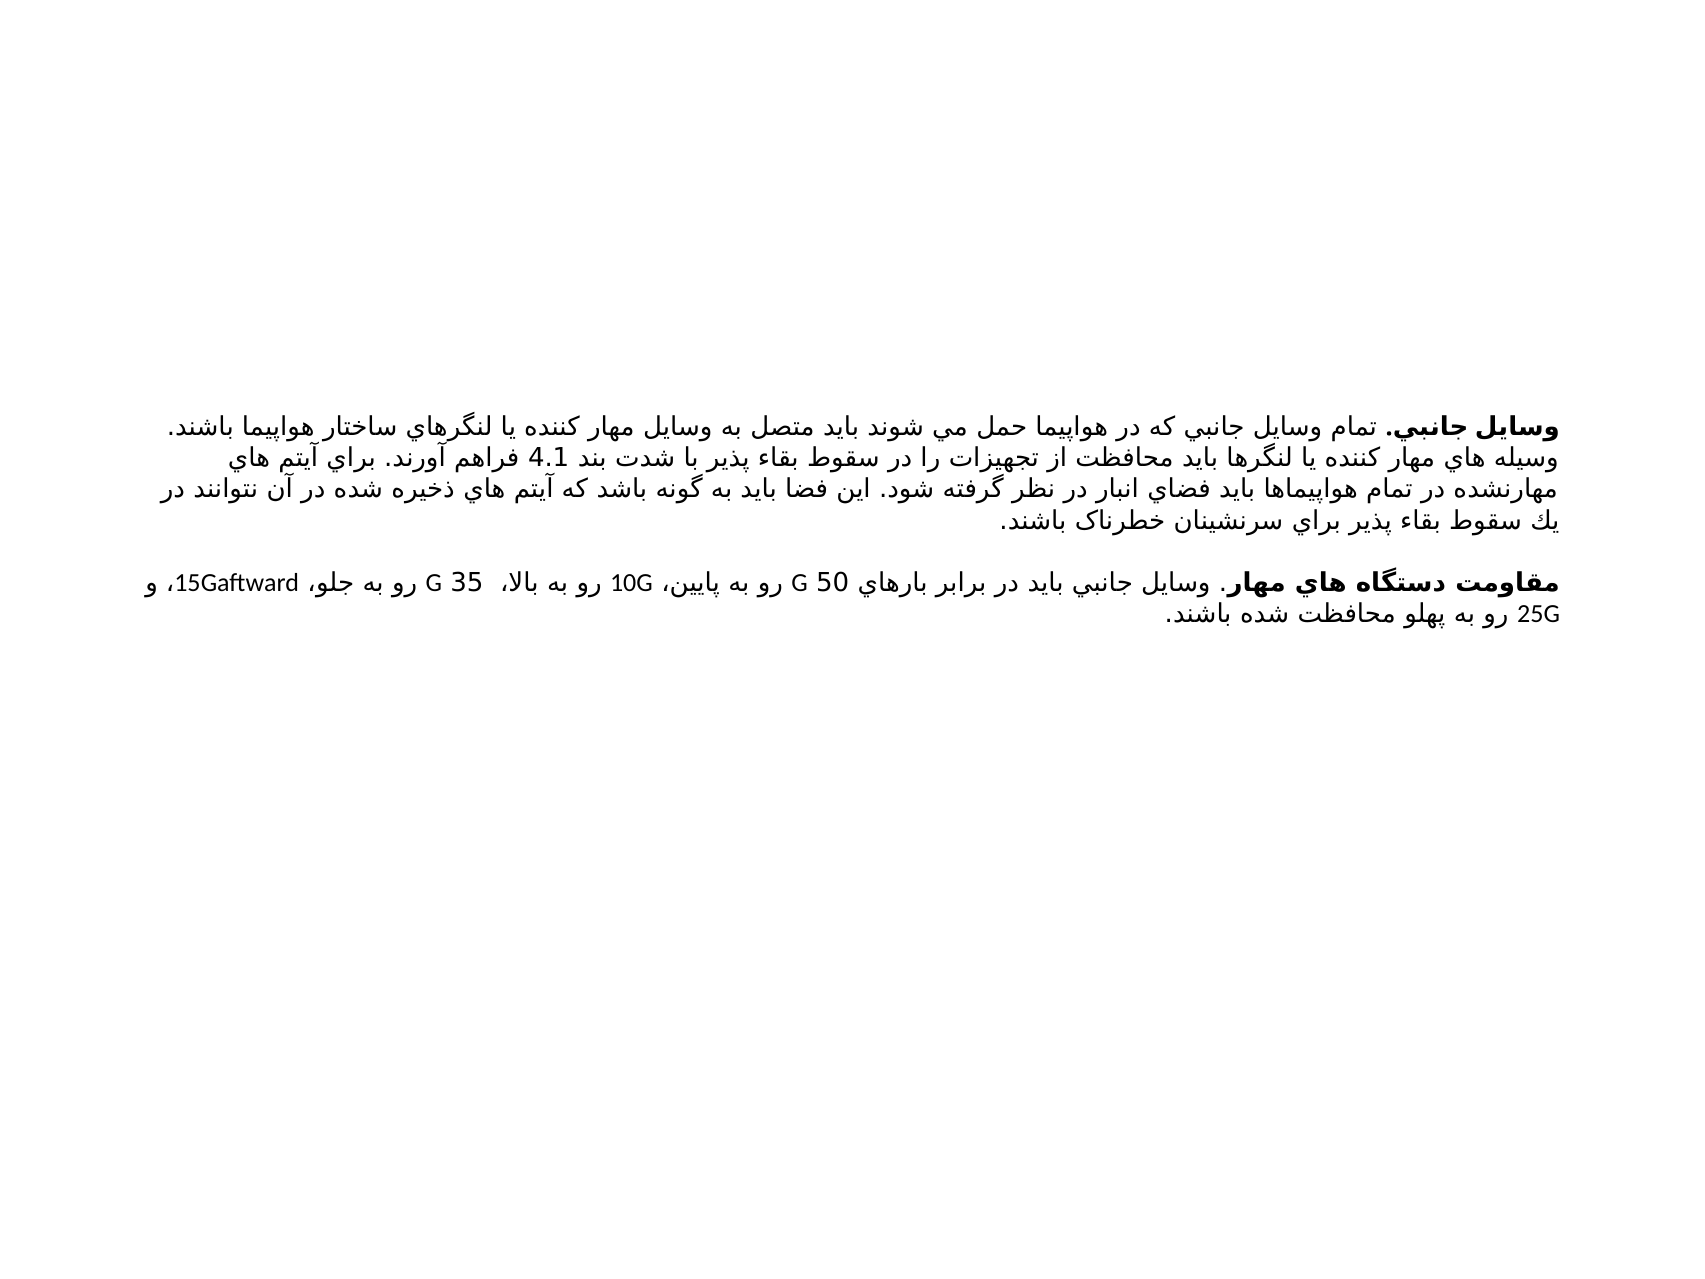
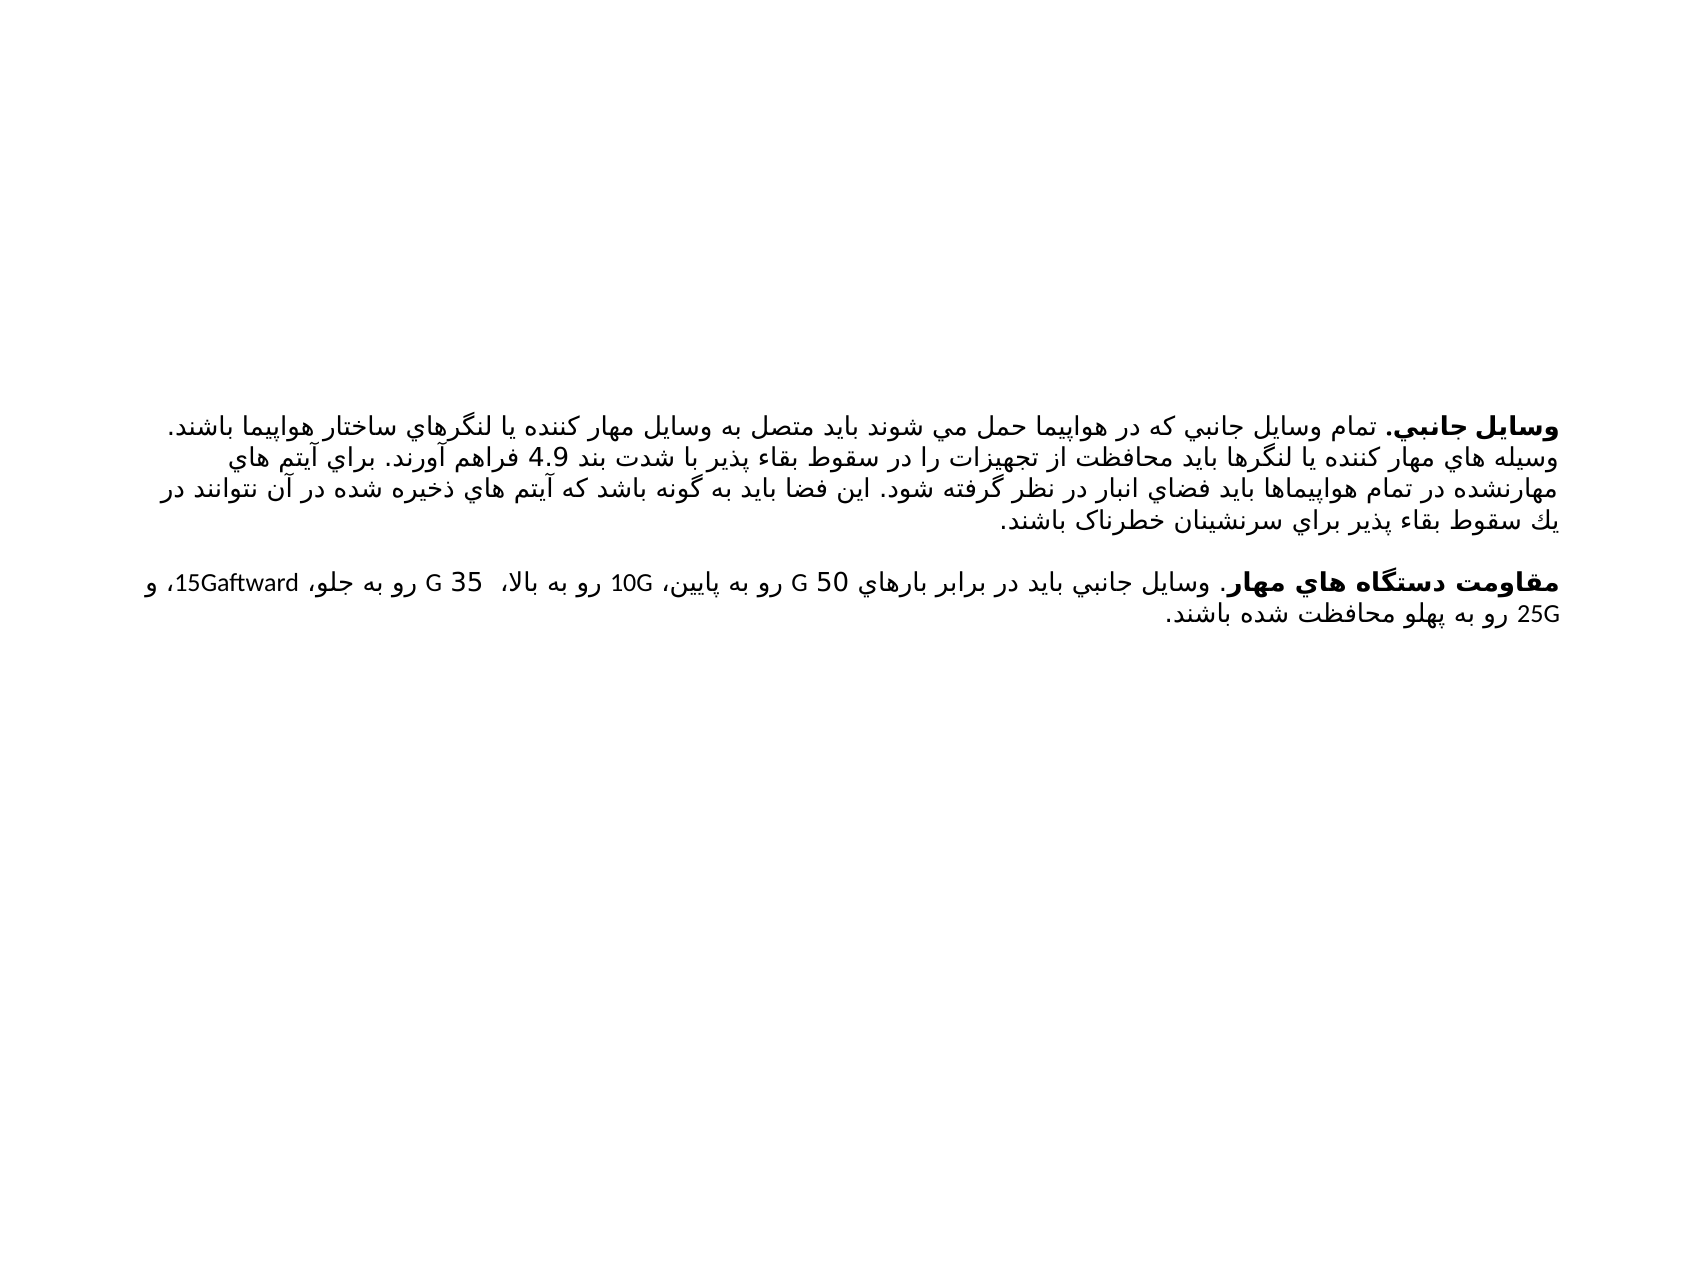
4.1: 4.1 -> 4.9 (549, 458)
